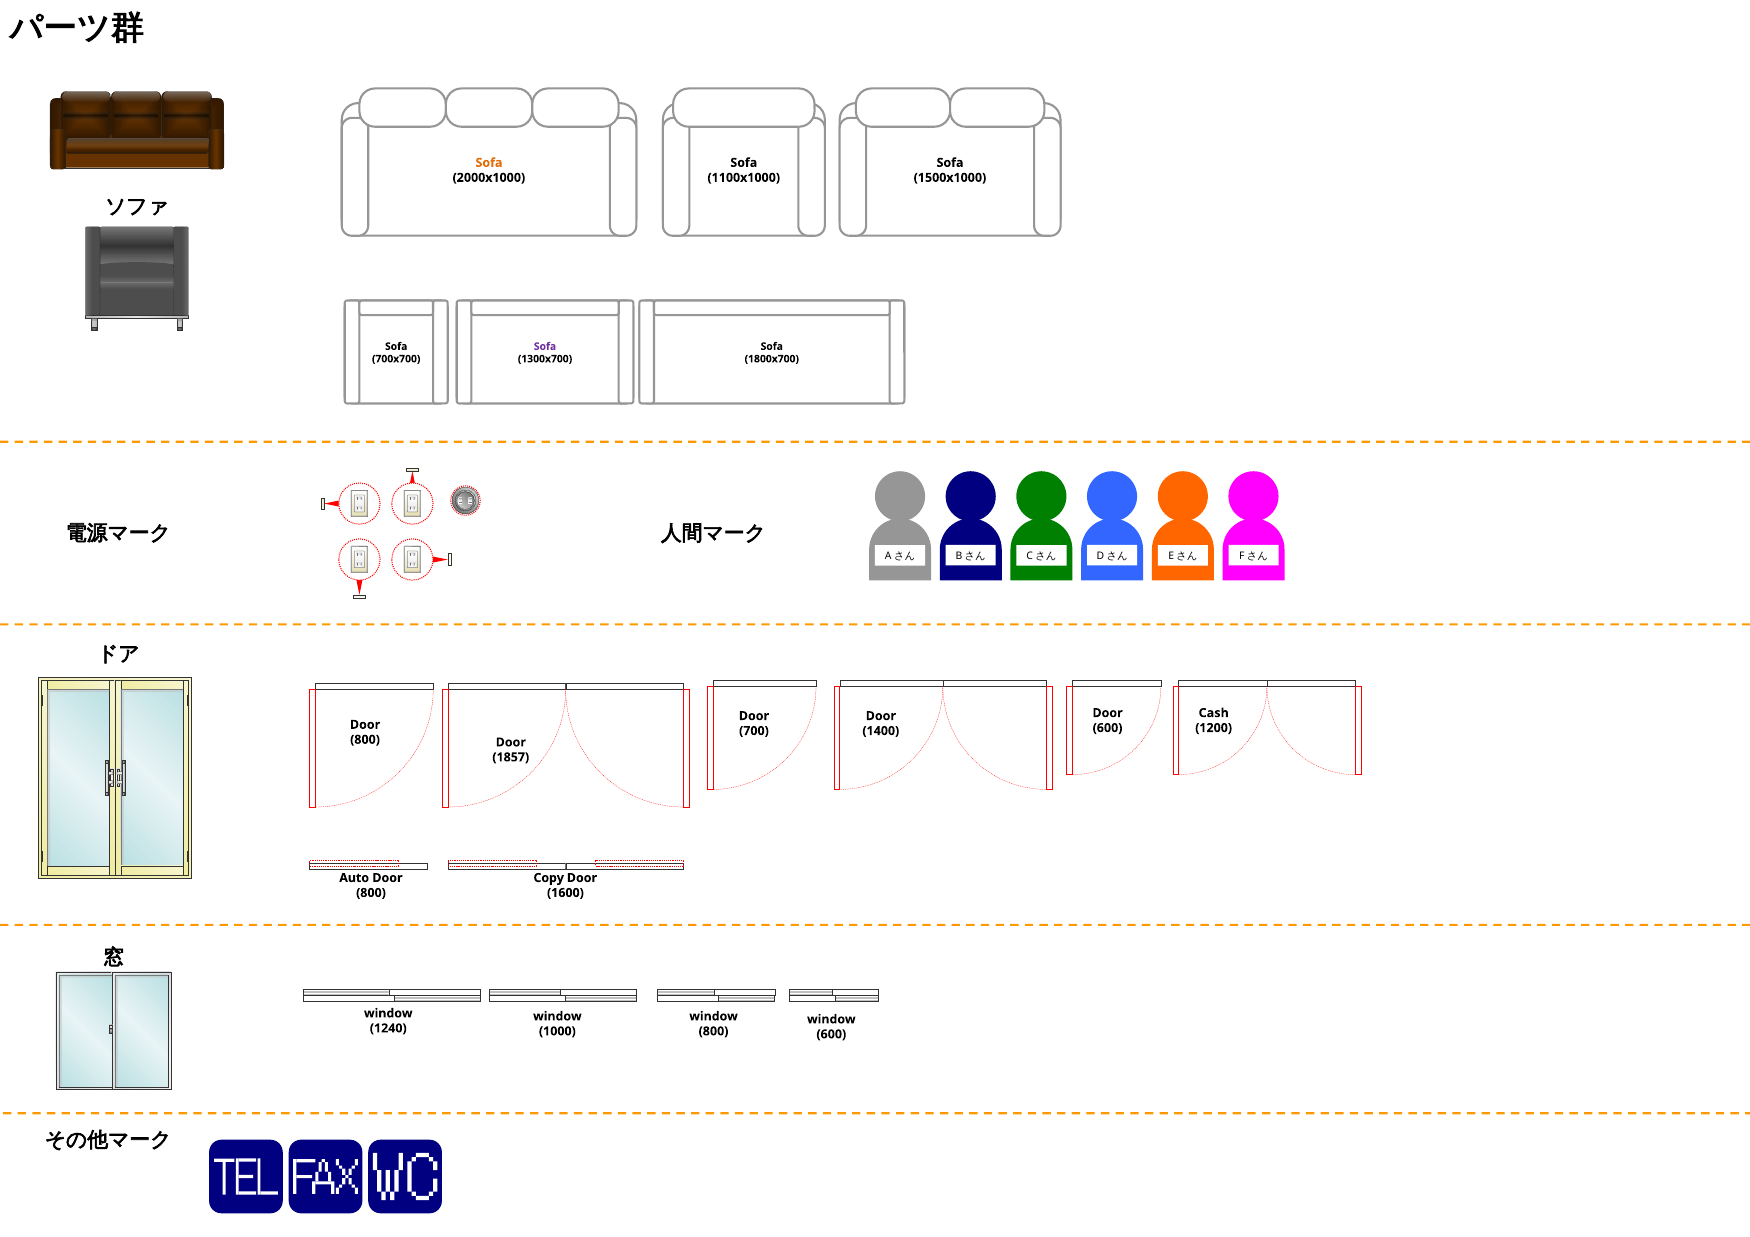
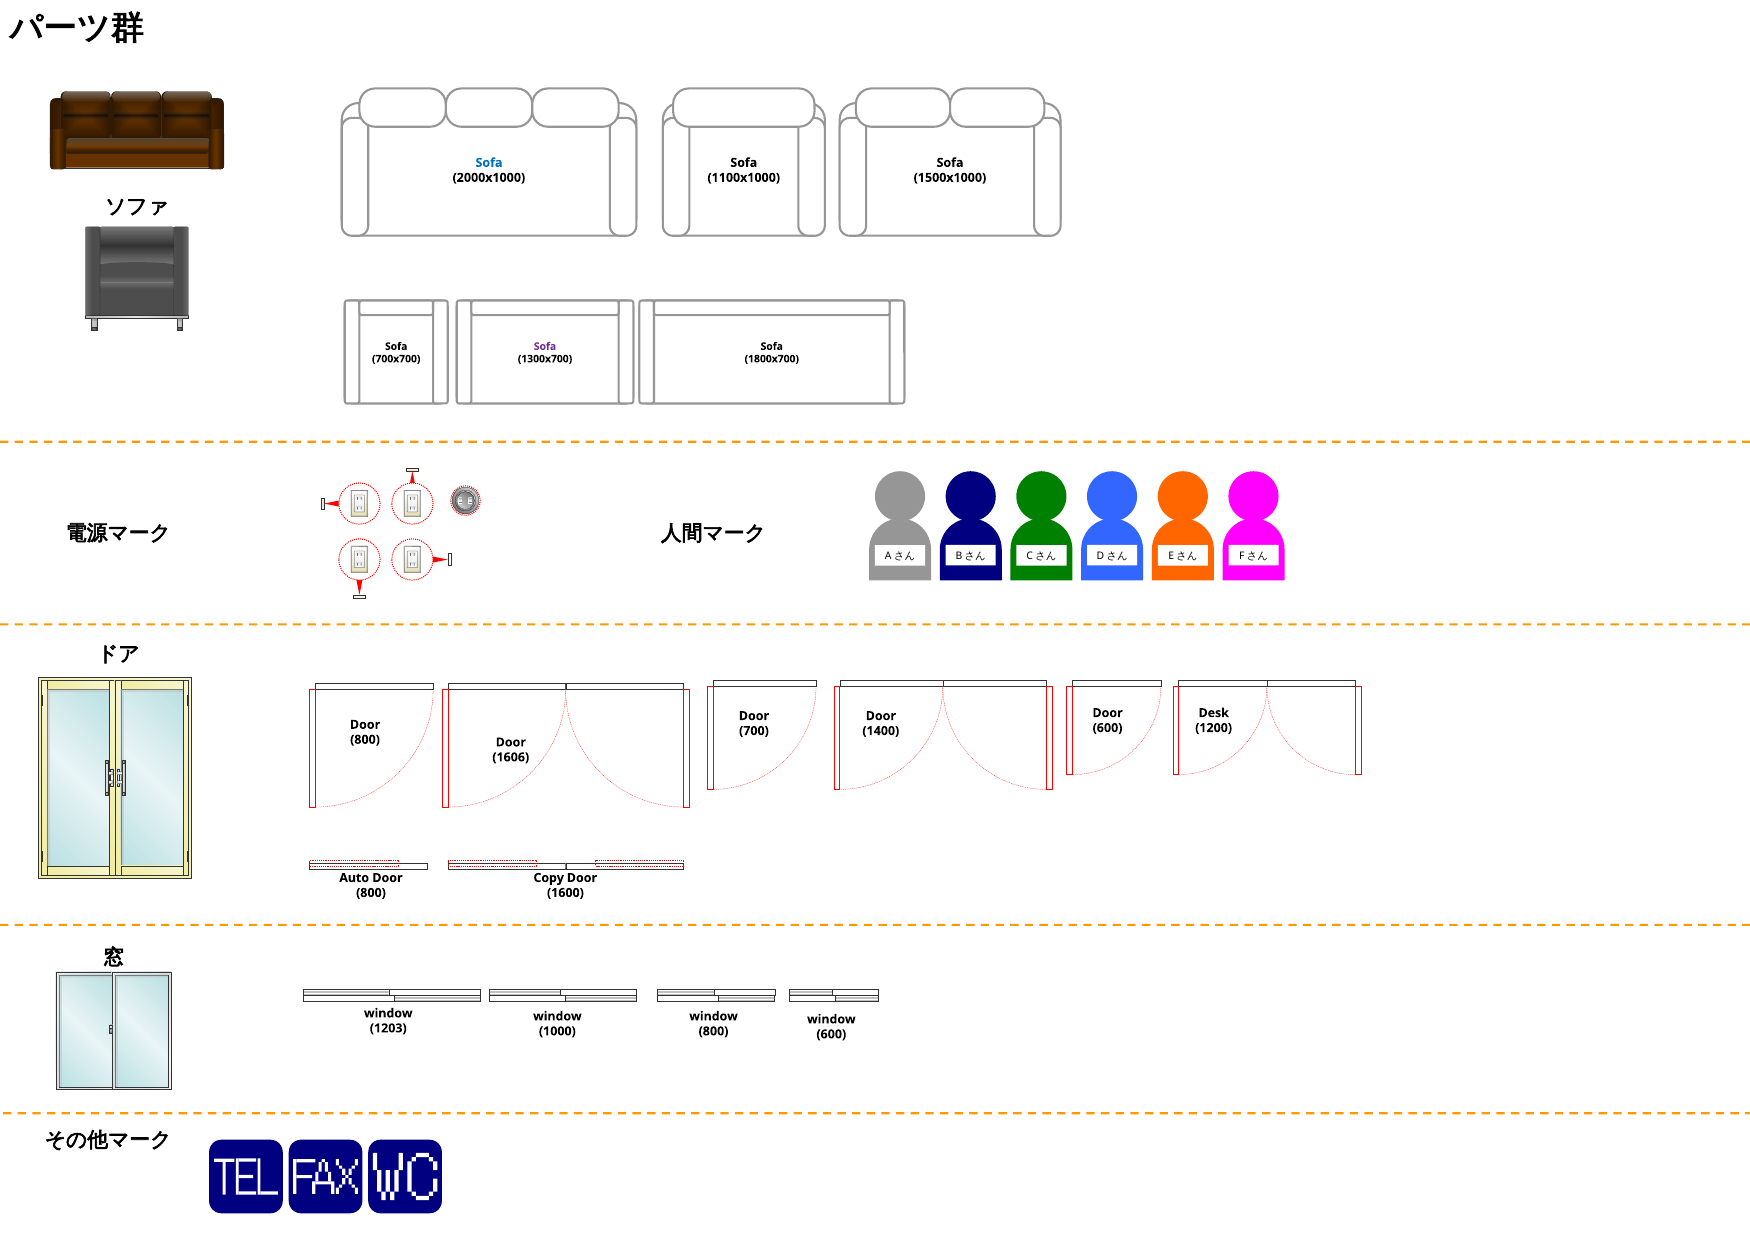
Sofa colour: orange -> blue (489, 163)
Cash: Cash -> Desk (1214, 713)
1857: 1857 -> 1606 (511, 758)
1240: 1240 -> 1203 (388, 1029)
